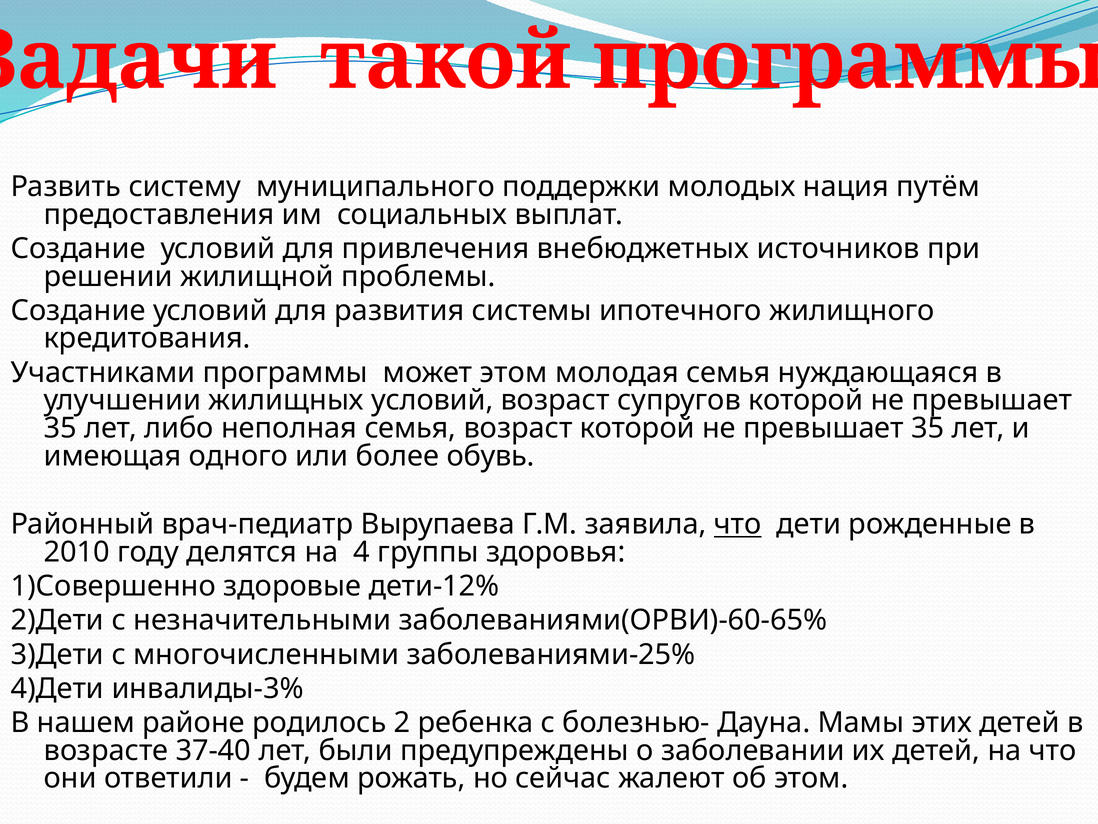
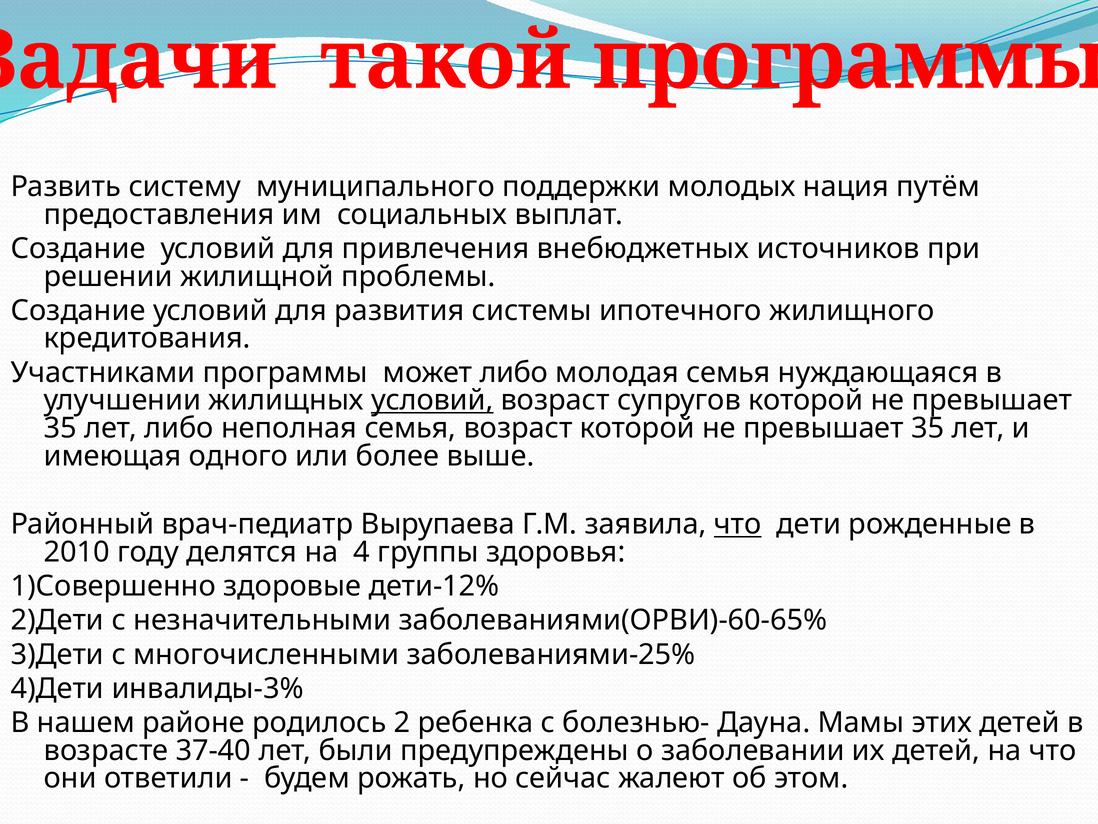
может этом: этом -> либо (514, 372)
условий underline: none -> present (432, 400)
обувь: обувь -> выше (491, 456)
